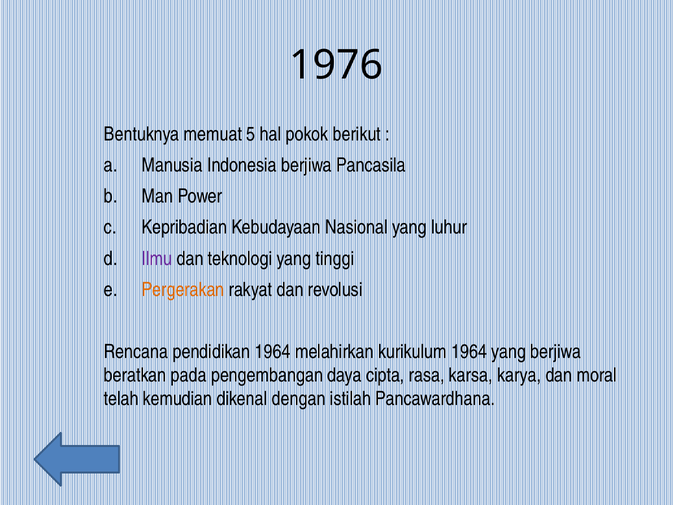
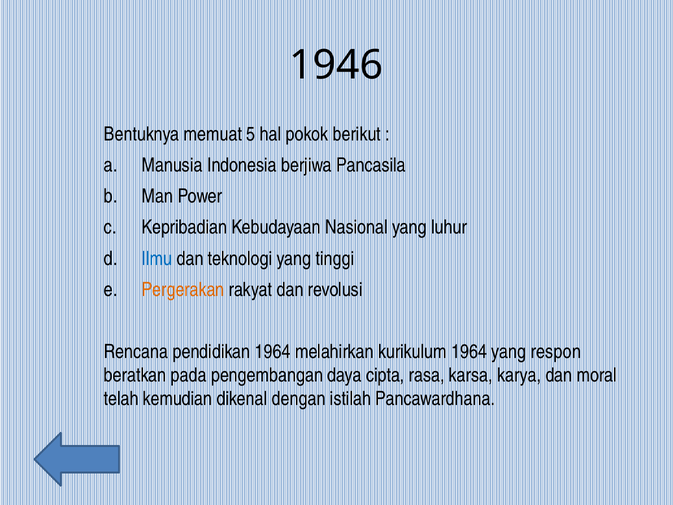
1976: 1976 -> 1946 (336, 65)
Ilmu colour: purple -> blue (157, 258)
yang berjiwa: berjiwa -> respon (556, 351)
